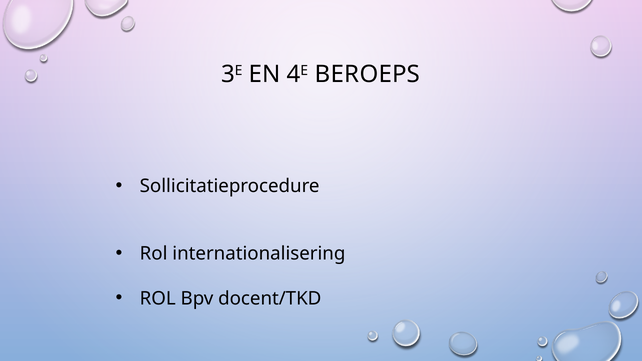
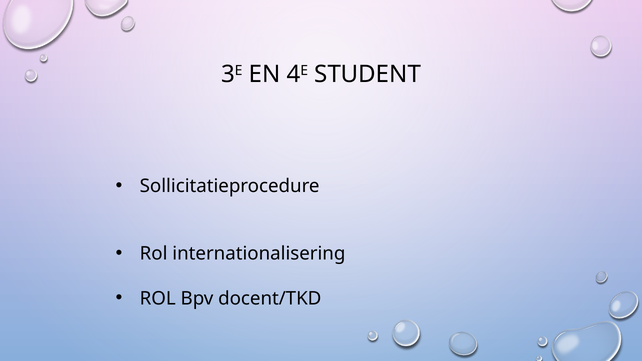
BEROEPS: BEROEPS -> STUDENT (368, 74)
